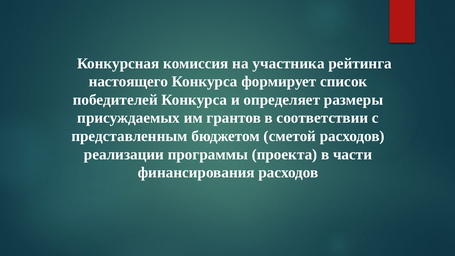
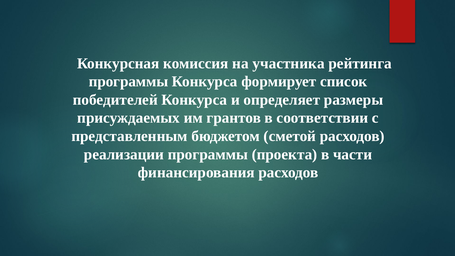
настоящего: настоящего -> программы (129, 82)
